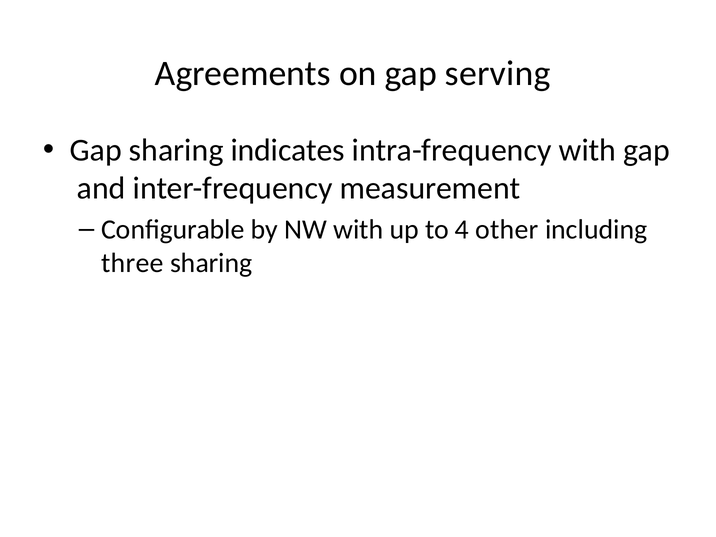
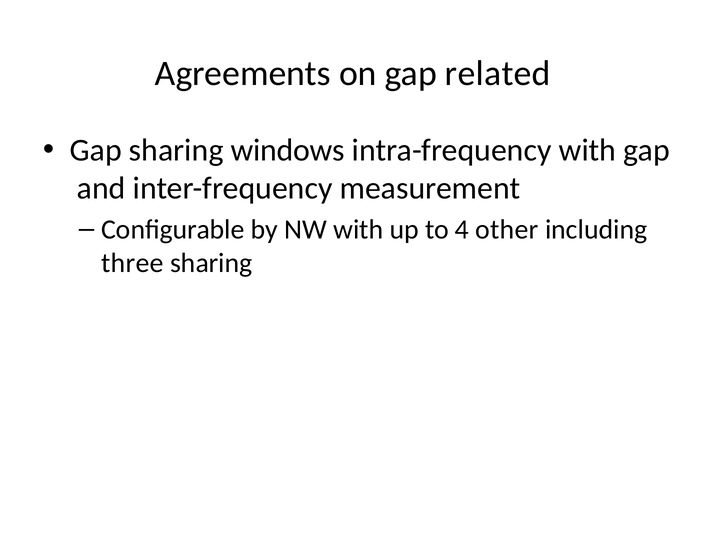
serving: serving -> related (498, 73)
indicates: indicates -> windows (288, 150)
